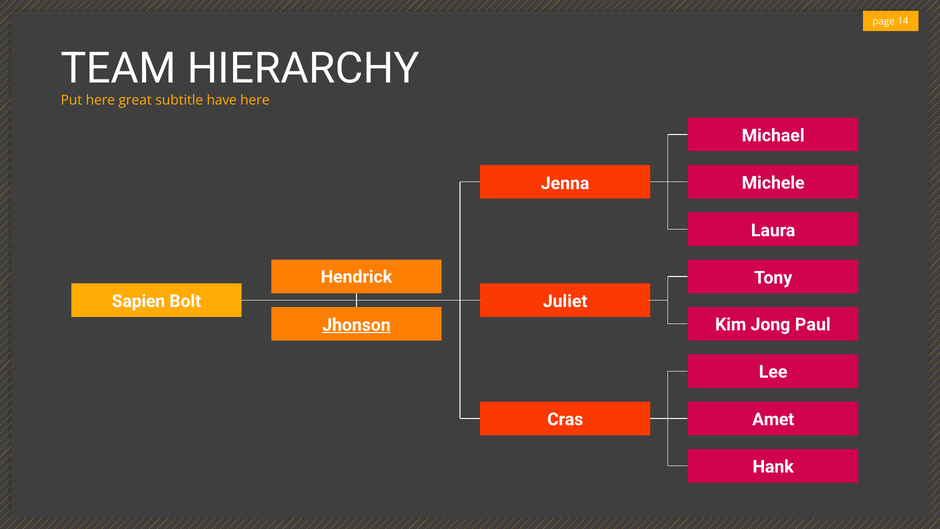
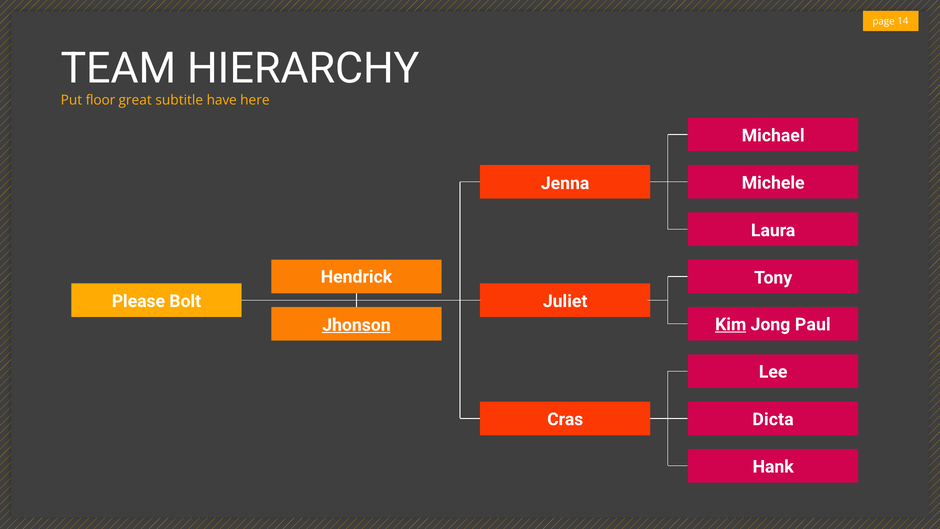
Put here: here -> floor (100, 100)
Sapien: Sapien -> Please (138, 301)
Kim underline: none -> present (731, 324)
Amet: Amet -> Dicta (773, 419)
